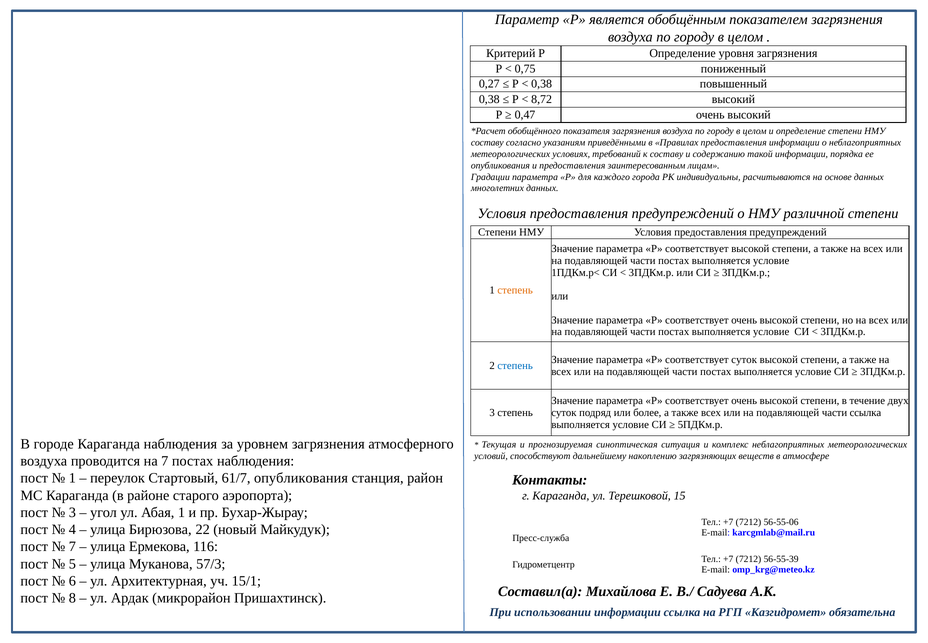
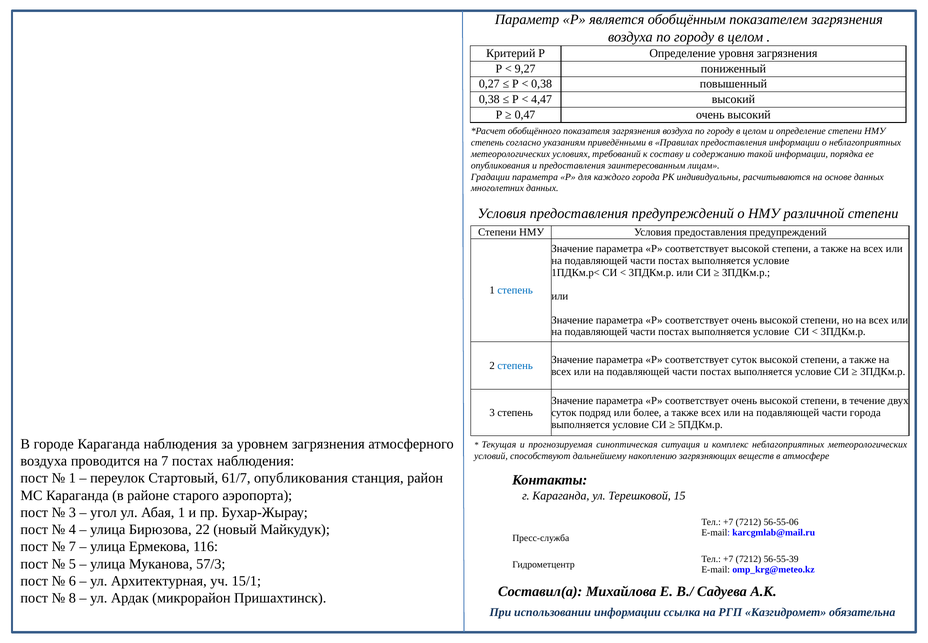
0,75: 0,75 -> 9,27 (525, 69)
8,72: 8,72 -> 4,47 (542, 99)
составу: составу -> степень (487, 143)
степень colour: orange -> blue (515, 290)
части ссылка: ссылка -> города (865, 412)
